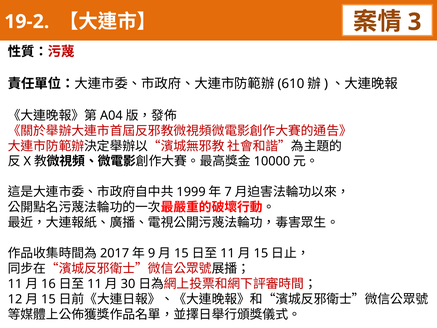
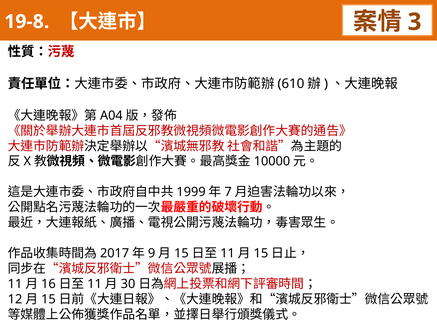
19-2: 19-2 -> 19-8 (27, 22)
